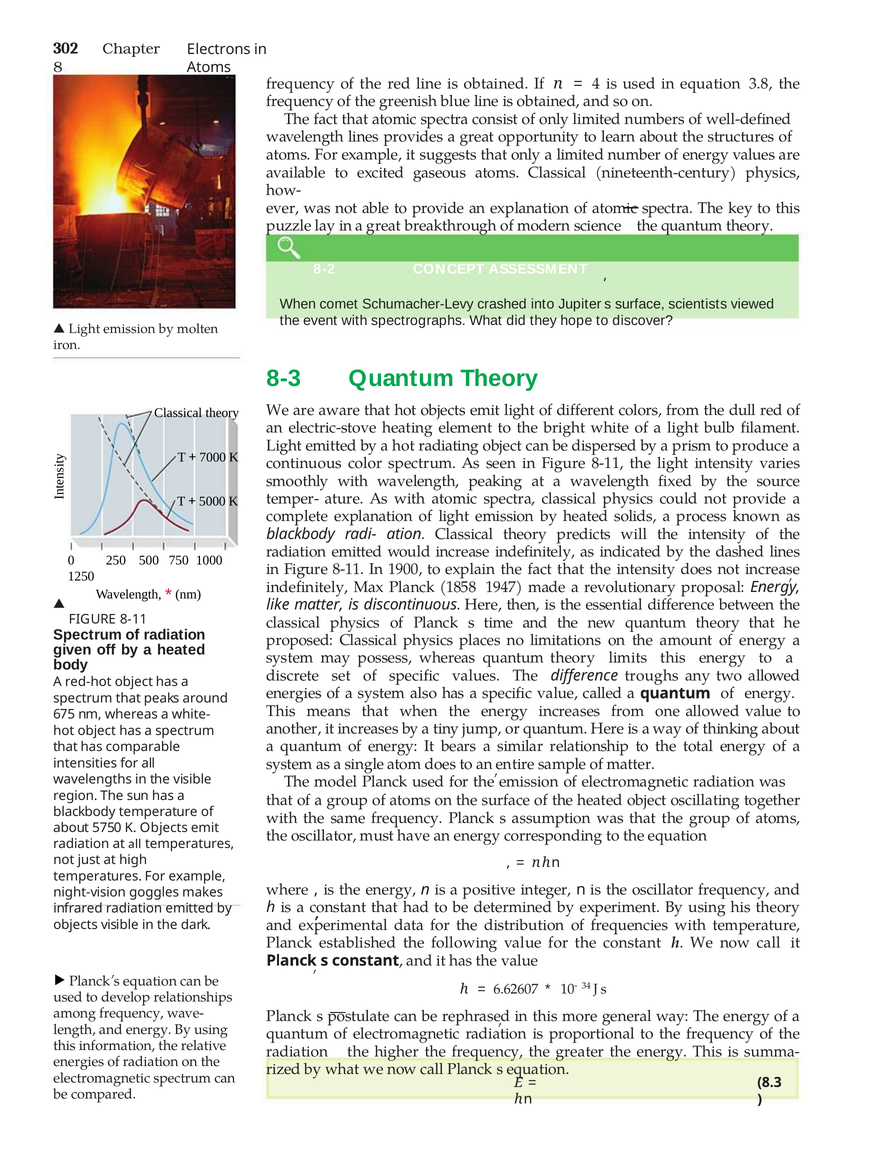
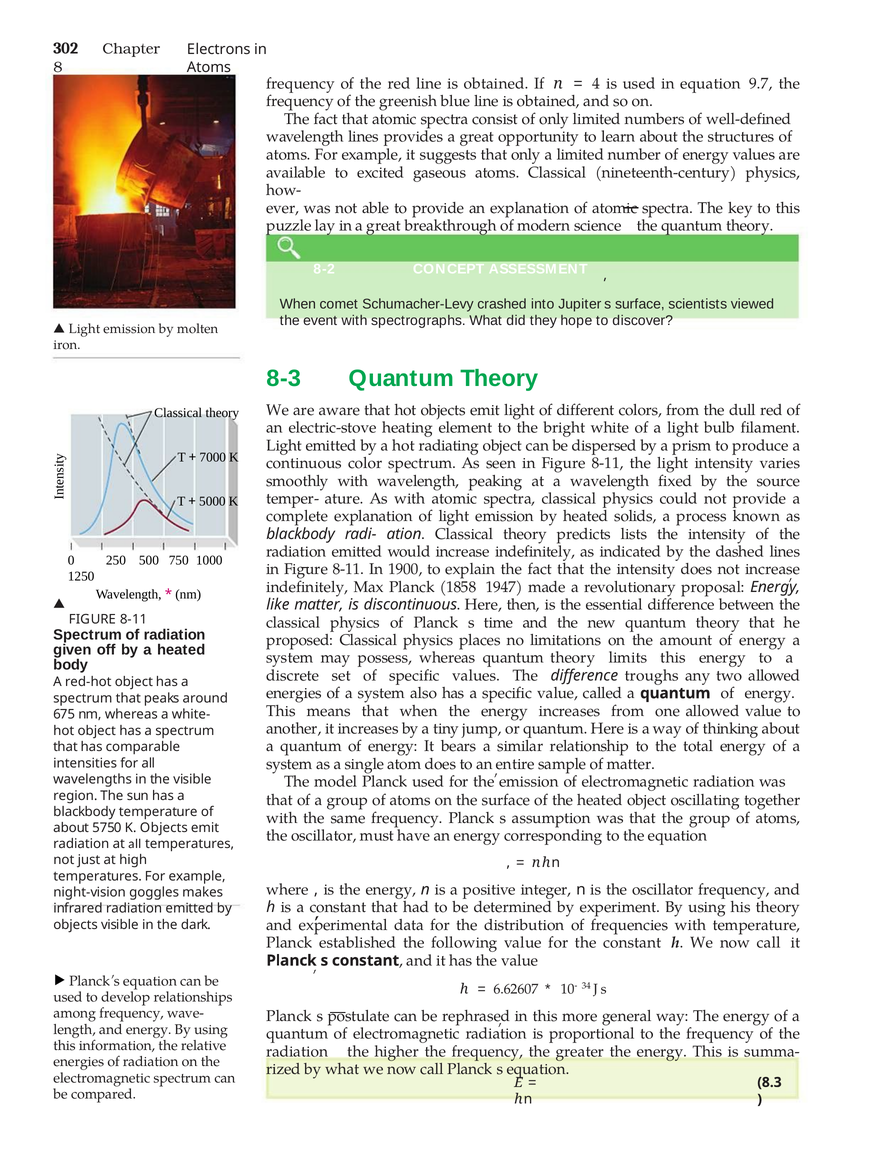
3.8: 3.8 -> 9.7 (761, 84)
will: will -> lists (634, 534)
